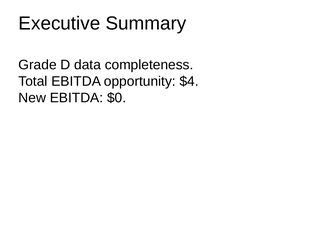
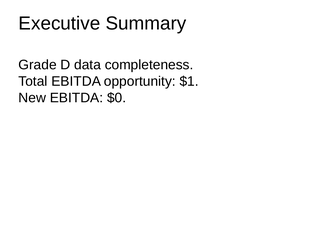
$4: $4 -> $1 (189, 81)
